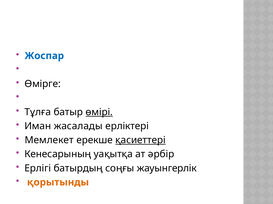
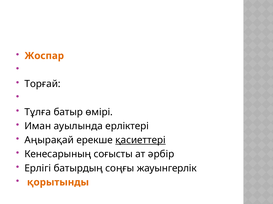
Жоспар colour: blue -> orange (44, 56)
Өмірге: Өмірге -> Торғай (43, 84)
өмірі underline: present -> none (99, 112)
жасалады: жасалады -> ауылында (78, 127)
Мемлекет: Мемлекет -> Аңырақай (49, 141)
уақытқа: уақытқа -> соғысты (113, 155)
